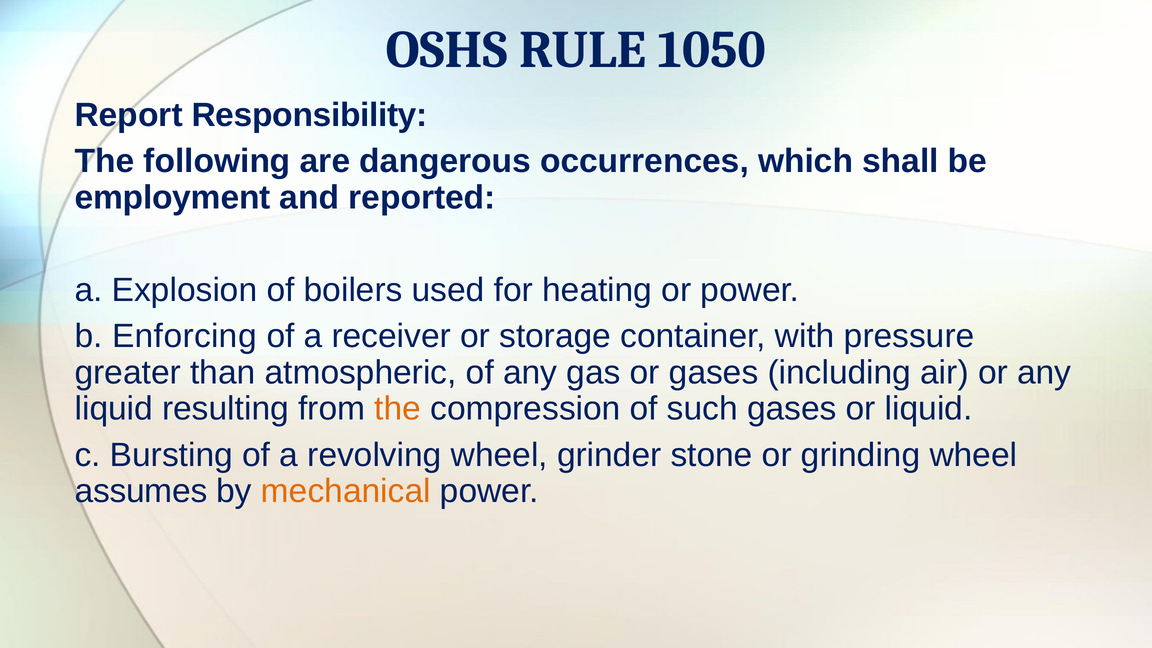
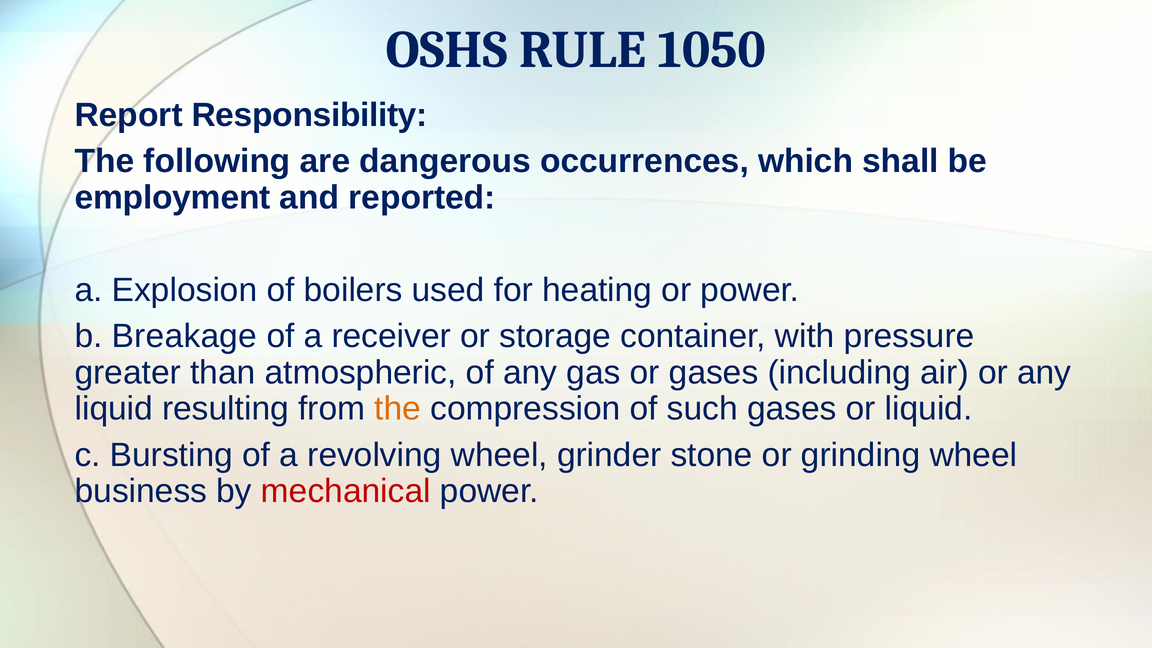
Enforcing: Enforcing -> Breakage (184, 336)
assumes: assumes -> business (141, 491)
mechanical colour: orange -> red (346, 491)
